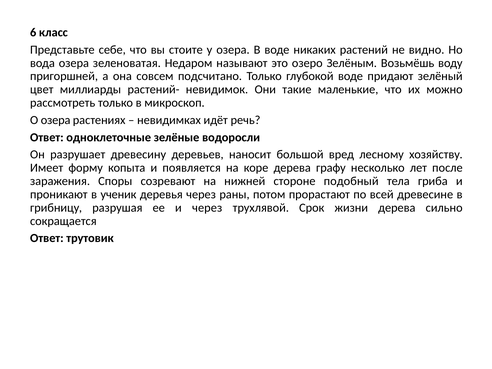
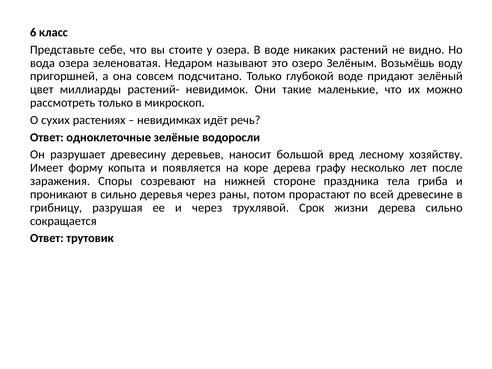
О озера: озера -> сухих (55, 120)
подобный: подобный -> праздника (351, 181)
в ученик: ученик -> сильно (118, 194)
